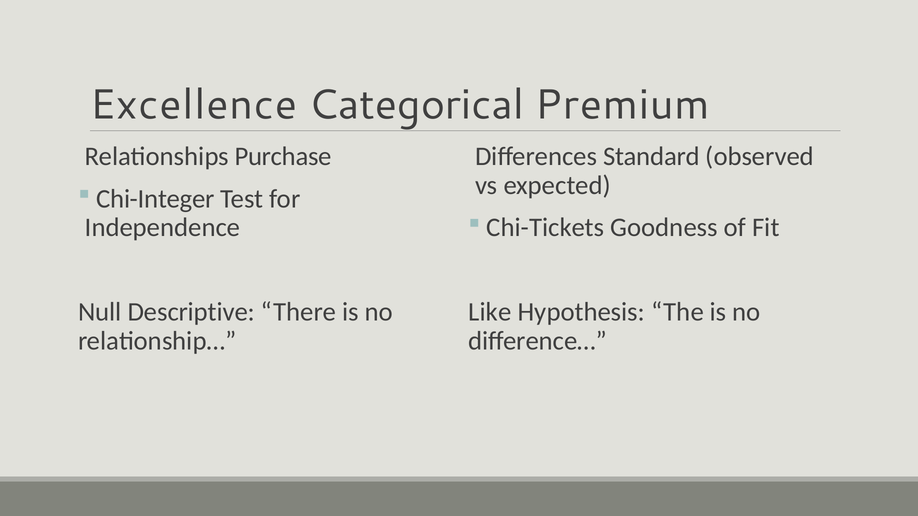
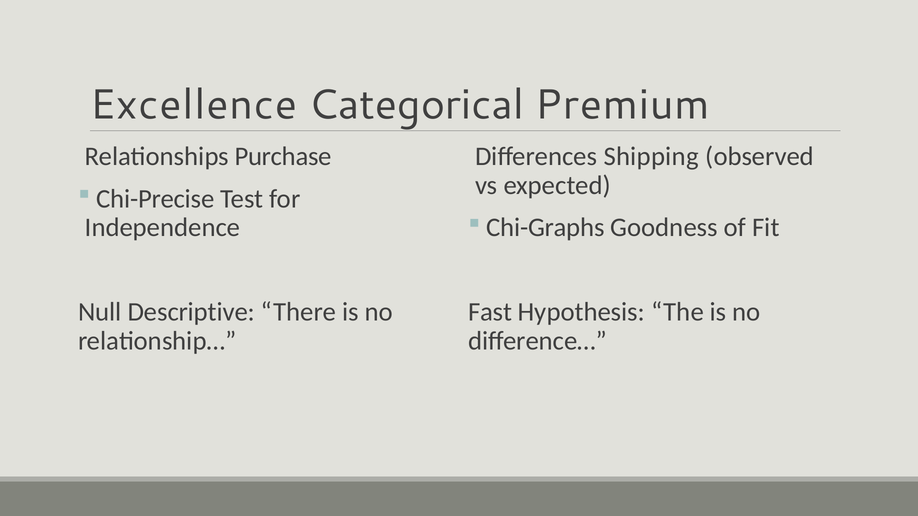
Standard: Standard -> Shipping (651, 157)
Chi-Integer: Chi-Integer -> Chi-Precise (155, 199)
Chi-Tickets: Chi-Tickets -> Chi-Graphs (546, 228)
Like: Like -> Fast (490, 312)
